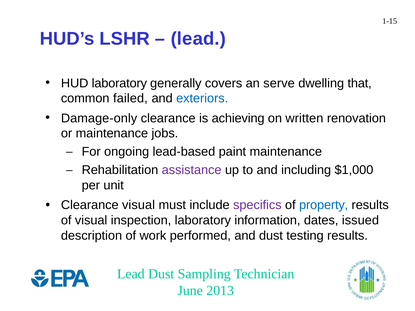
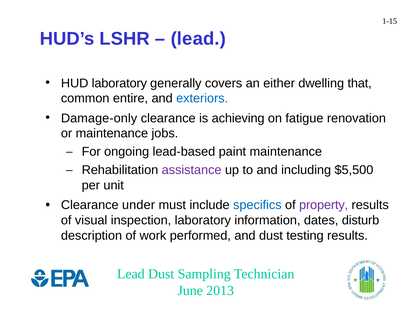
serve: serve -> either (279, 83)
failed: failed -> entire (131, 98)
written: written -> fatigue (304, 118)
$1,000: $1,000 -> $5,500 (354, 170)
Clearance visual: visual -> under (139, 205)
specifics colour: purple -> blue (257, 205)
property colour: blue -> purple (324, 205)
issued: issued -> disturb (361, 220)
